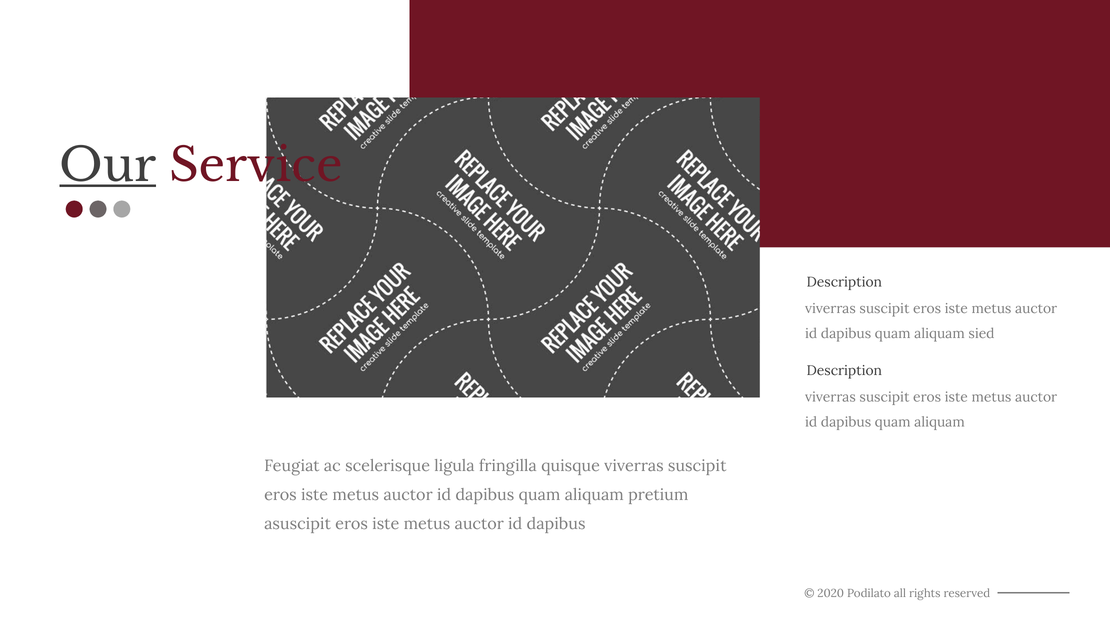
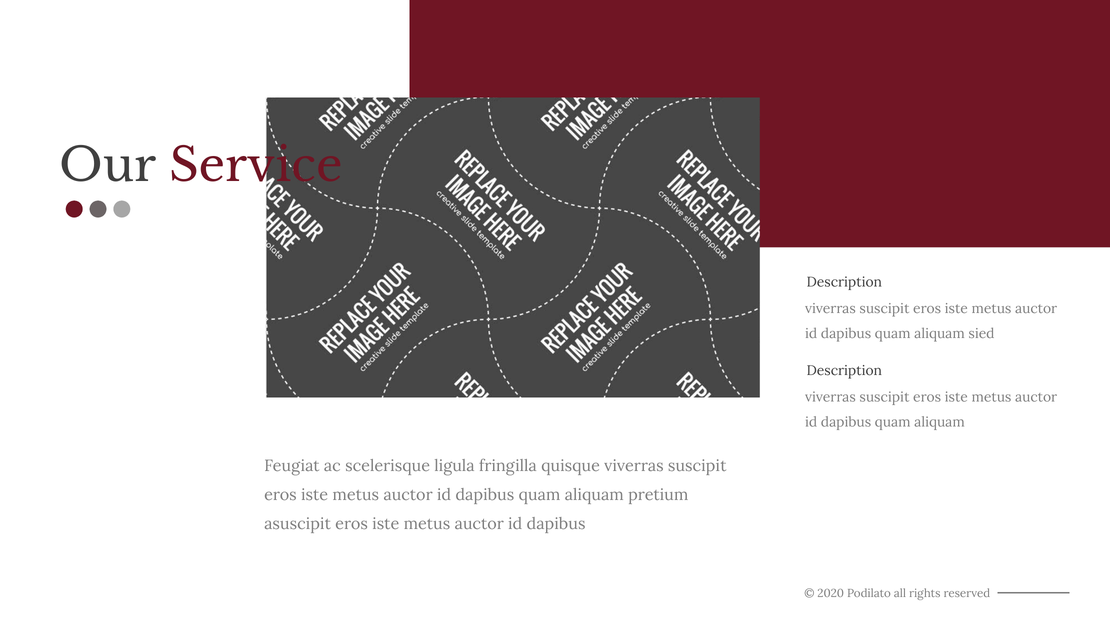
Our underline: present -> none (108, 166)
